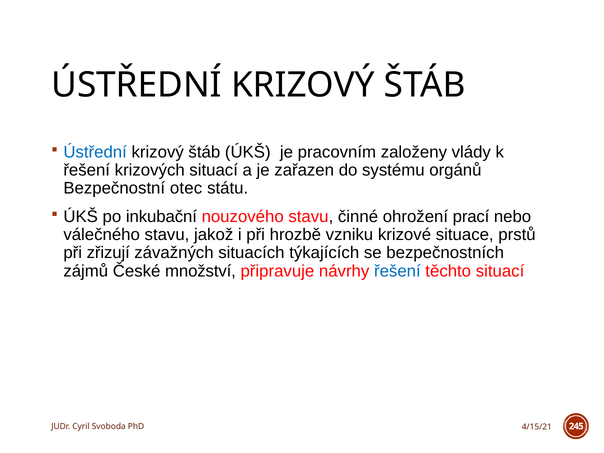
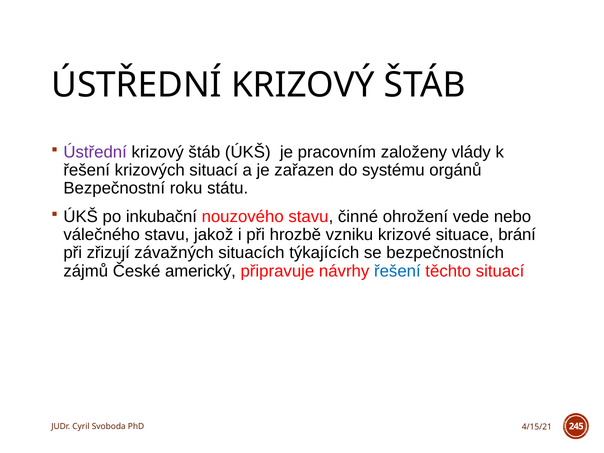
Ústřední colour: blue -> purple (95, 152)
otec: otec -> roku (186, 188)
prací: prací -> vede (471, 217)
prstů: prstů -> brání (517, 235)
množství: množství -> americký (200, 271)
